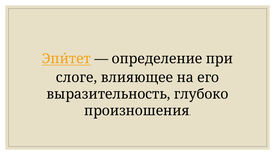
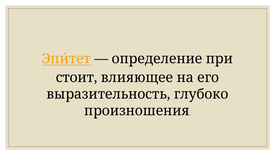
слоге: слоге -> стоит (77, 77)
